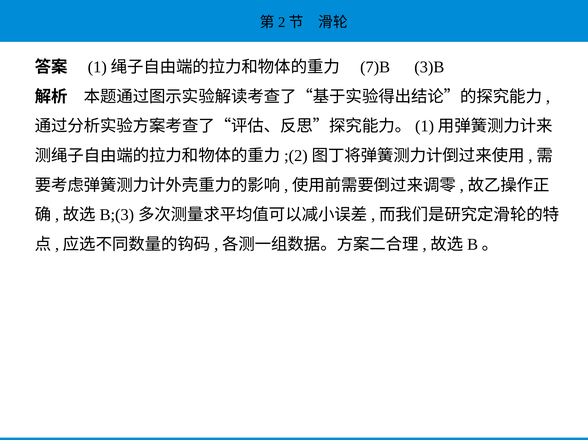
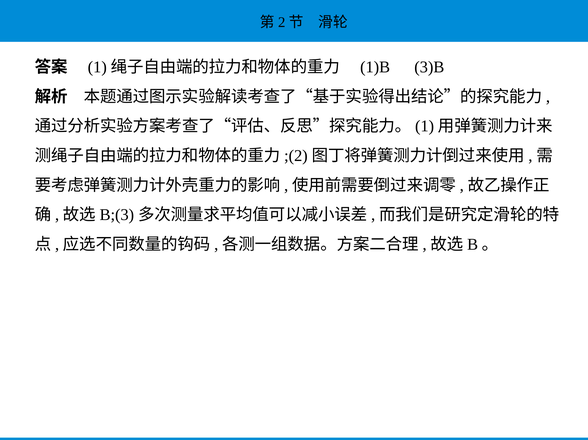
7)B: 7)B -> 1)B (375, 67)
